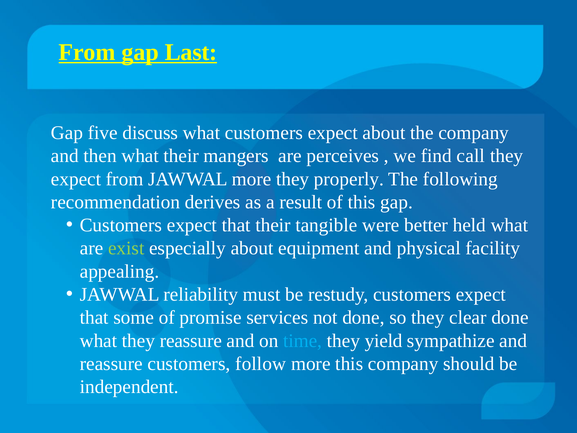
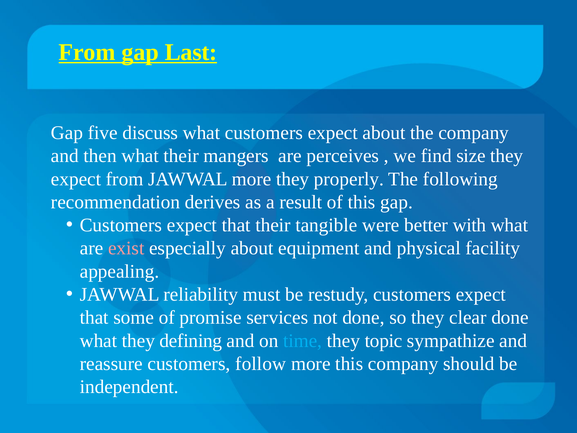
call: call -> size (471, 156)
held: held -> with (469, 225)
exist colour: light green -> pink (126, 248)
they reassure: reassure -> defining (191, 340)
yield: yield -> topic (384, 340)
